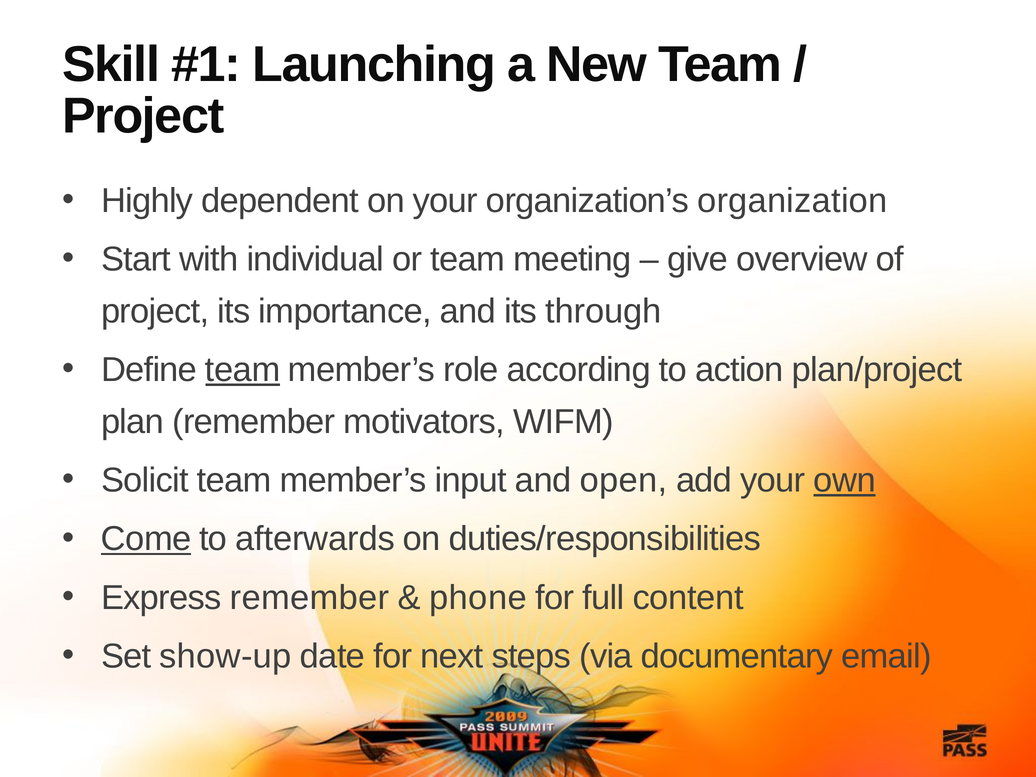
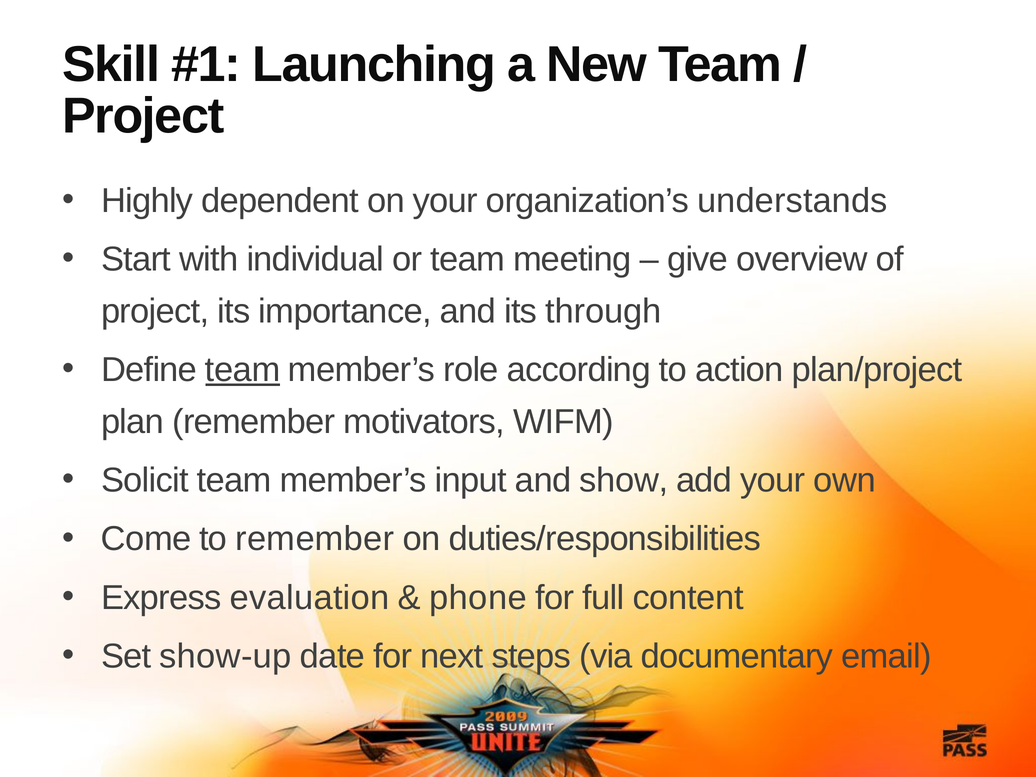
organization: organization -> understands (792, 201)
open: open -> show (624, 480)
own underline: present -> none (845, 480)
Come underline: present -> none (146, 539)
to afterwards: afterwards -> remember (315, 539)
Express remember: remember -> evaluation (310, 598)
